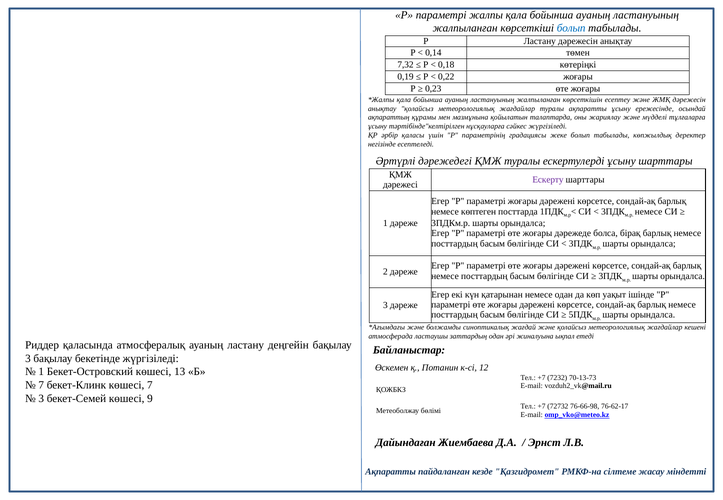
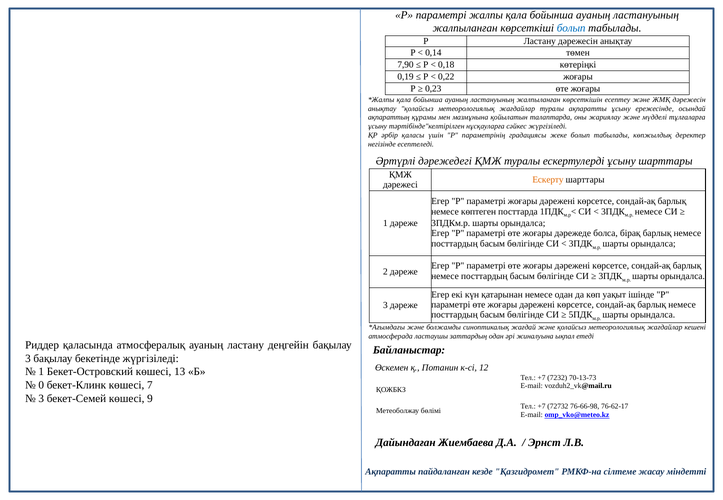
7,32: 7,32 -> 7,90 (405, 65)
Ескерту colour: purple -> orange (548, 180)
7: 7 -> 0 (41, 386)
